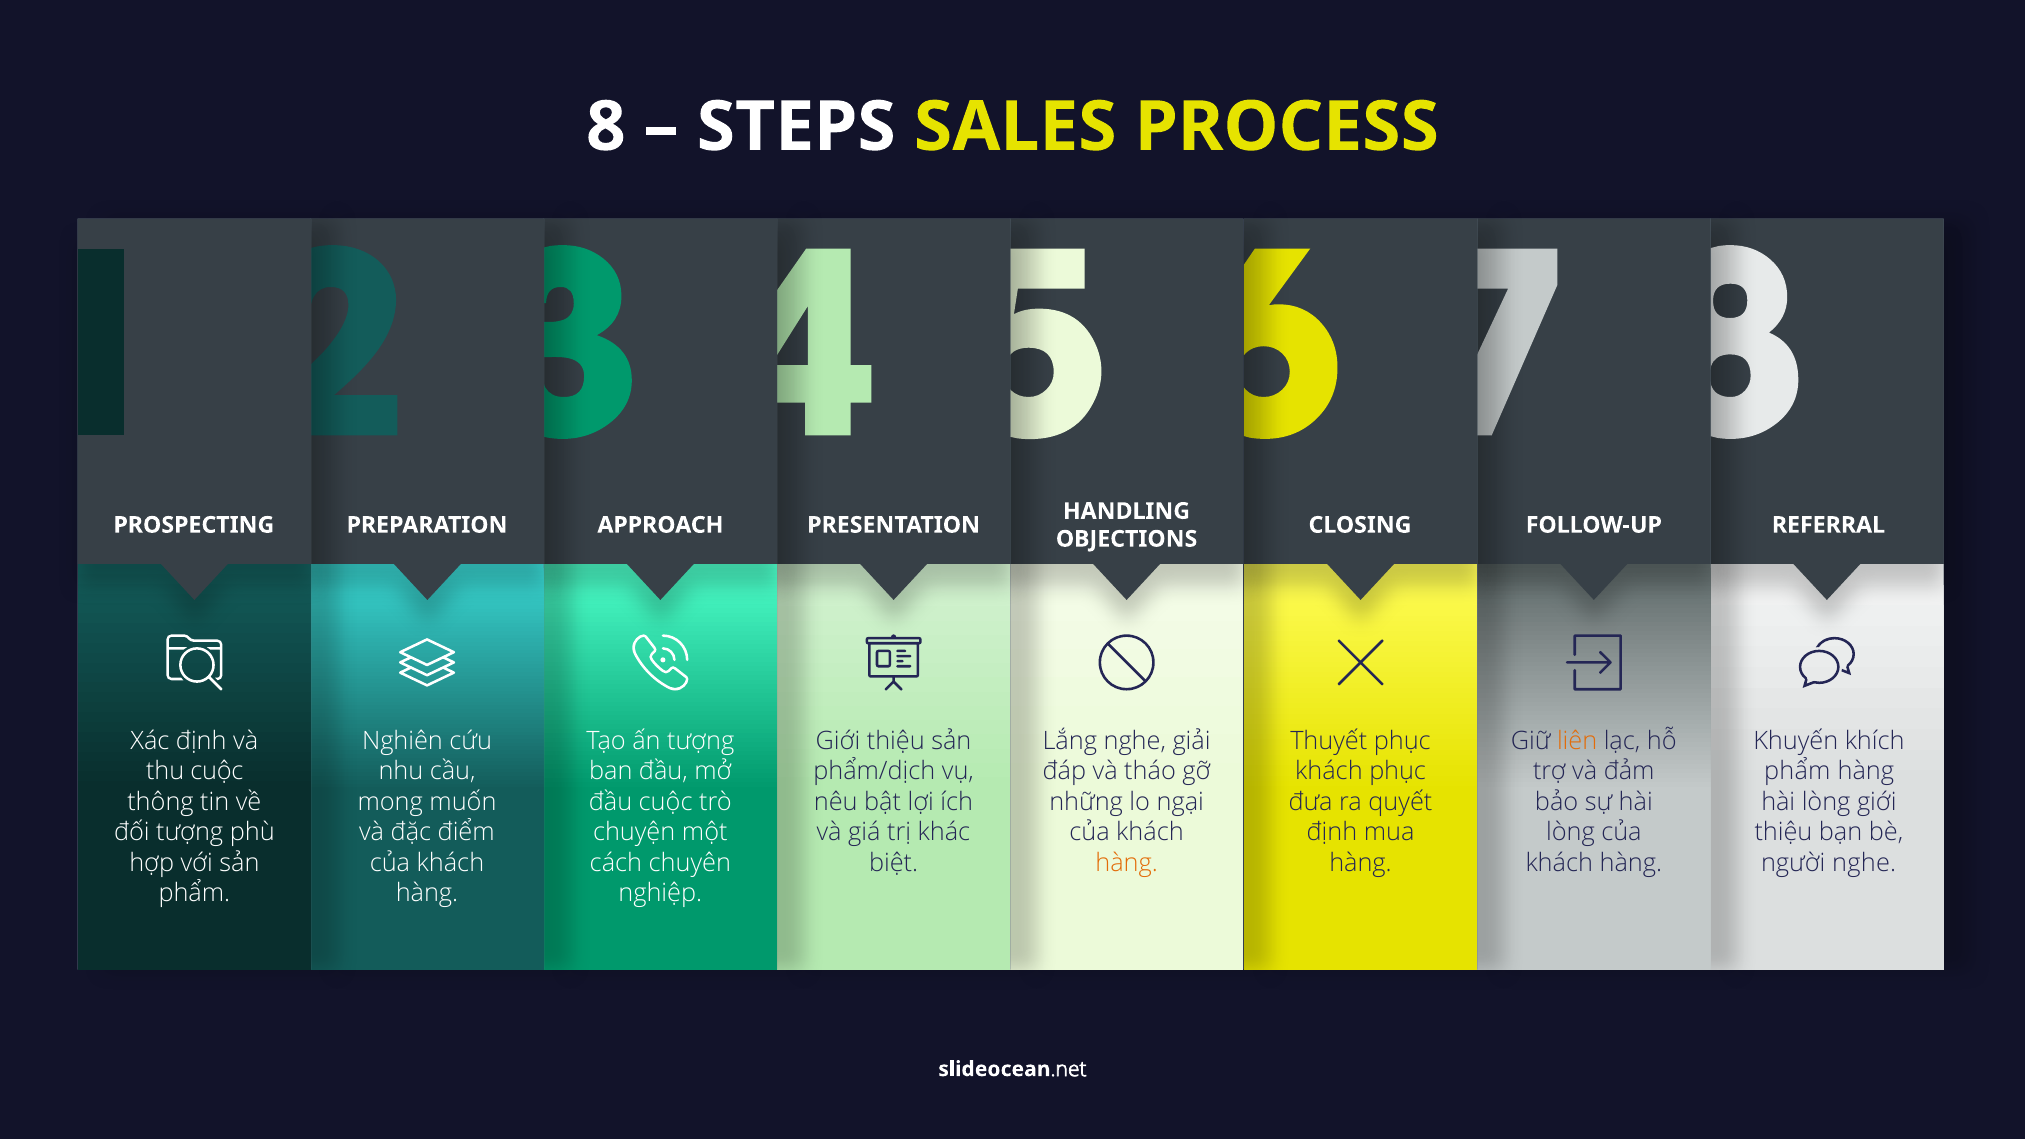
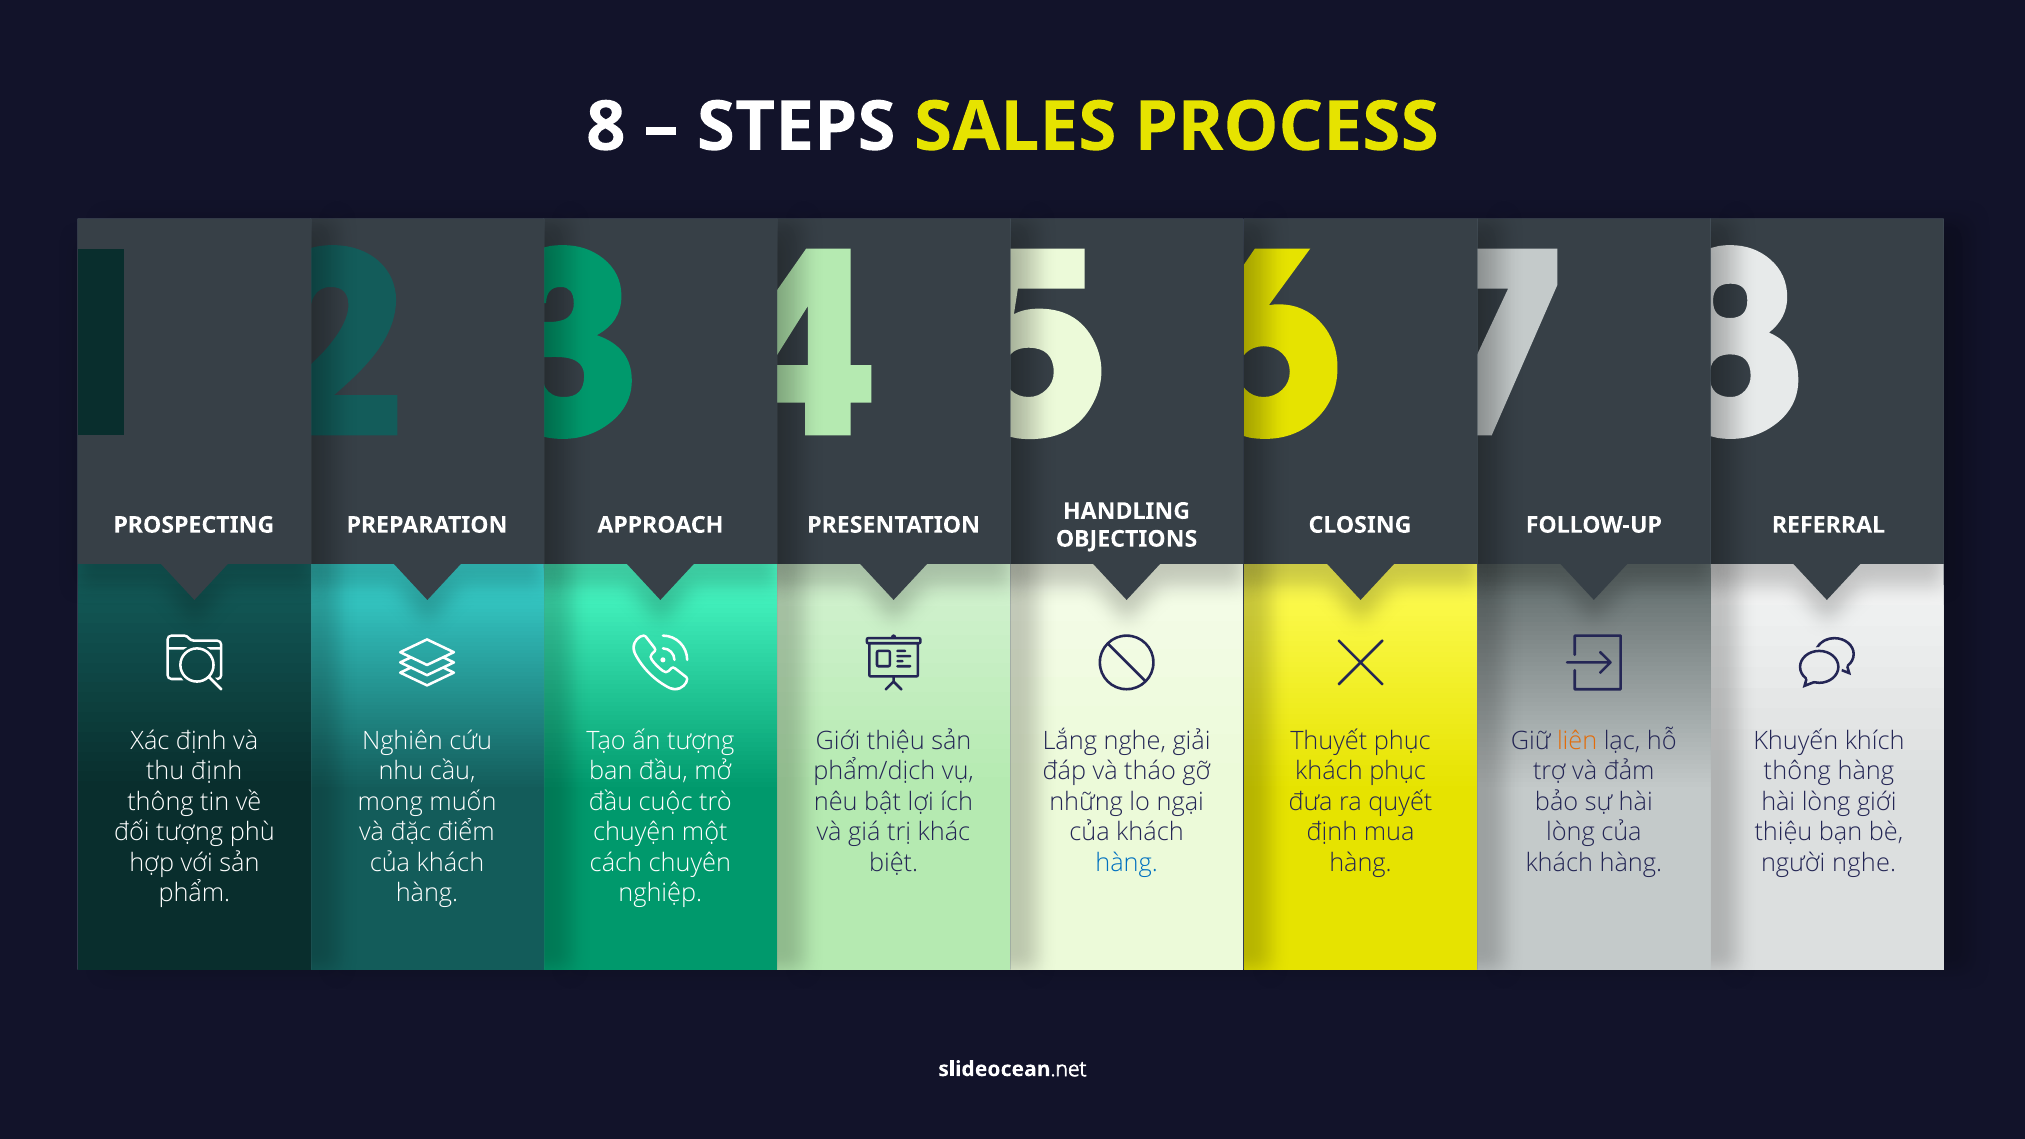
thu cuộc: cuộc -> định (217, 772)
phẩm: phẩm -> thông (1797, 772)
hàng colour: orange -> blue (1127, 863)
